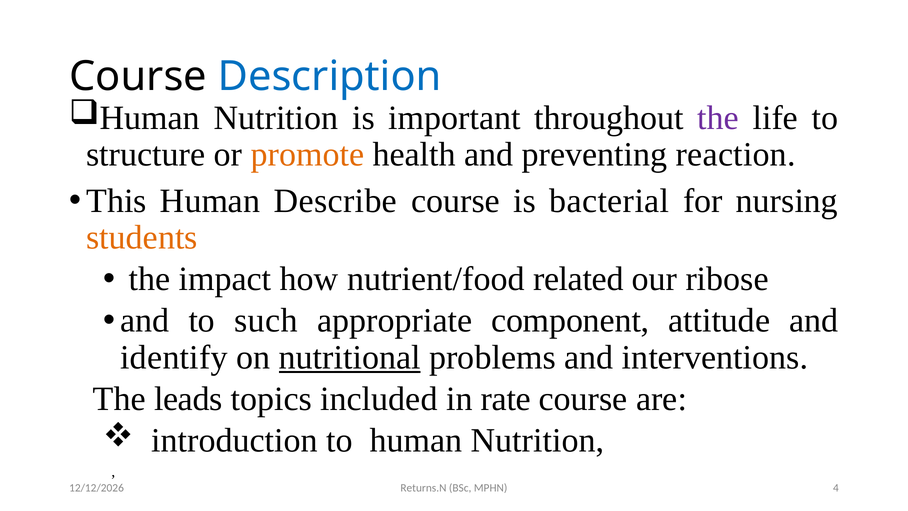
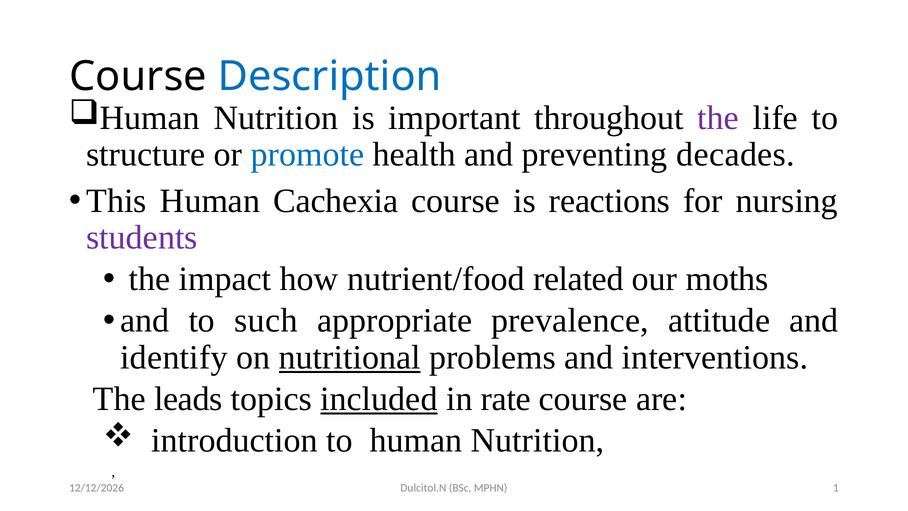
promote colour: orange -> blue (307, 155)
reaction: reaction -> decades (736, 155)
Describe: Describe -> Cachexia (336, 201)
bacterial: bacterial -> reactions (610, 201)
students colour: orange -> purple (142, 238)
ribose: ribose -> moths (727, 279)
component: component -> prevalence (570, 321)
included underline: none -> present (379, 399)
Returns.N: Returns.N -> Dulcitol.N (423, 488)
4: 4 -> 1 (836, 488)
